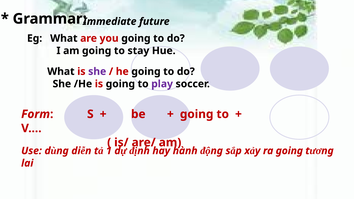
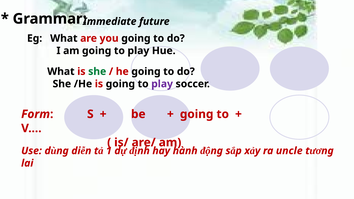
am going to stay: stay -> play (138, 51)
she colour: purple -> green (97, 72)
ra going: going -> uncle (289, 151)
